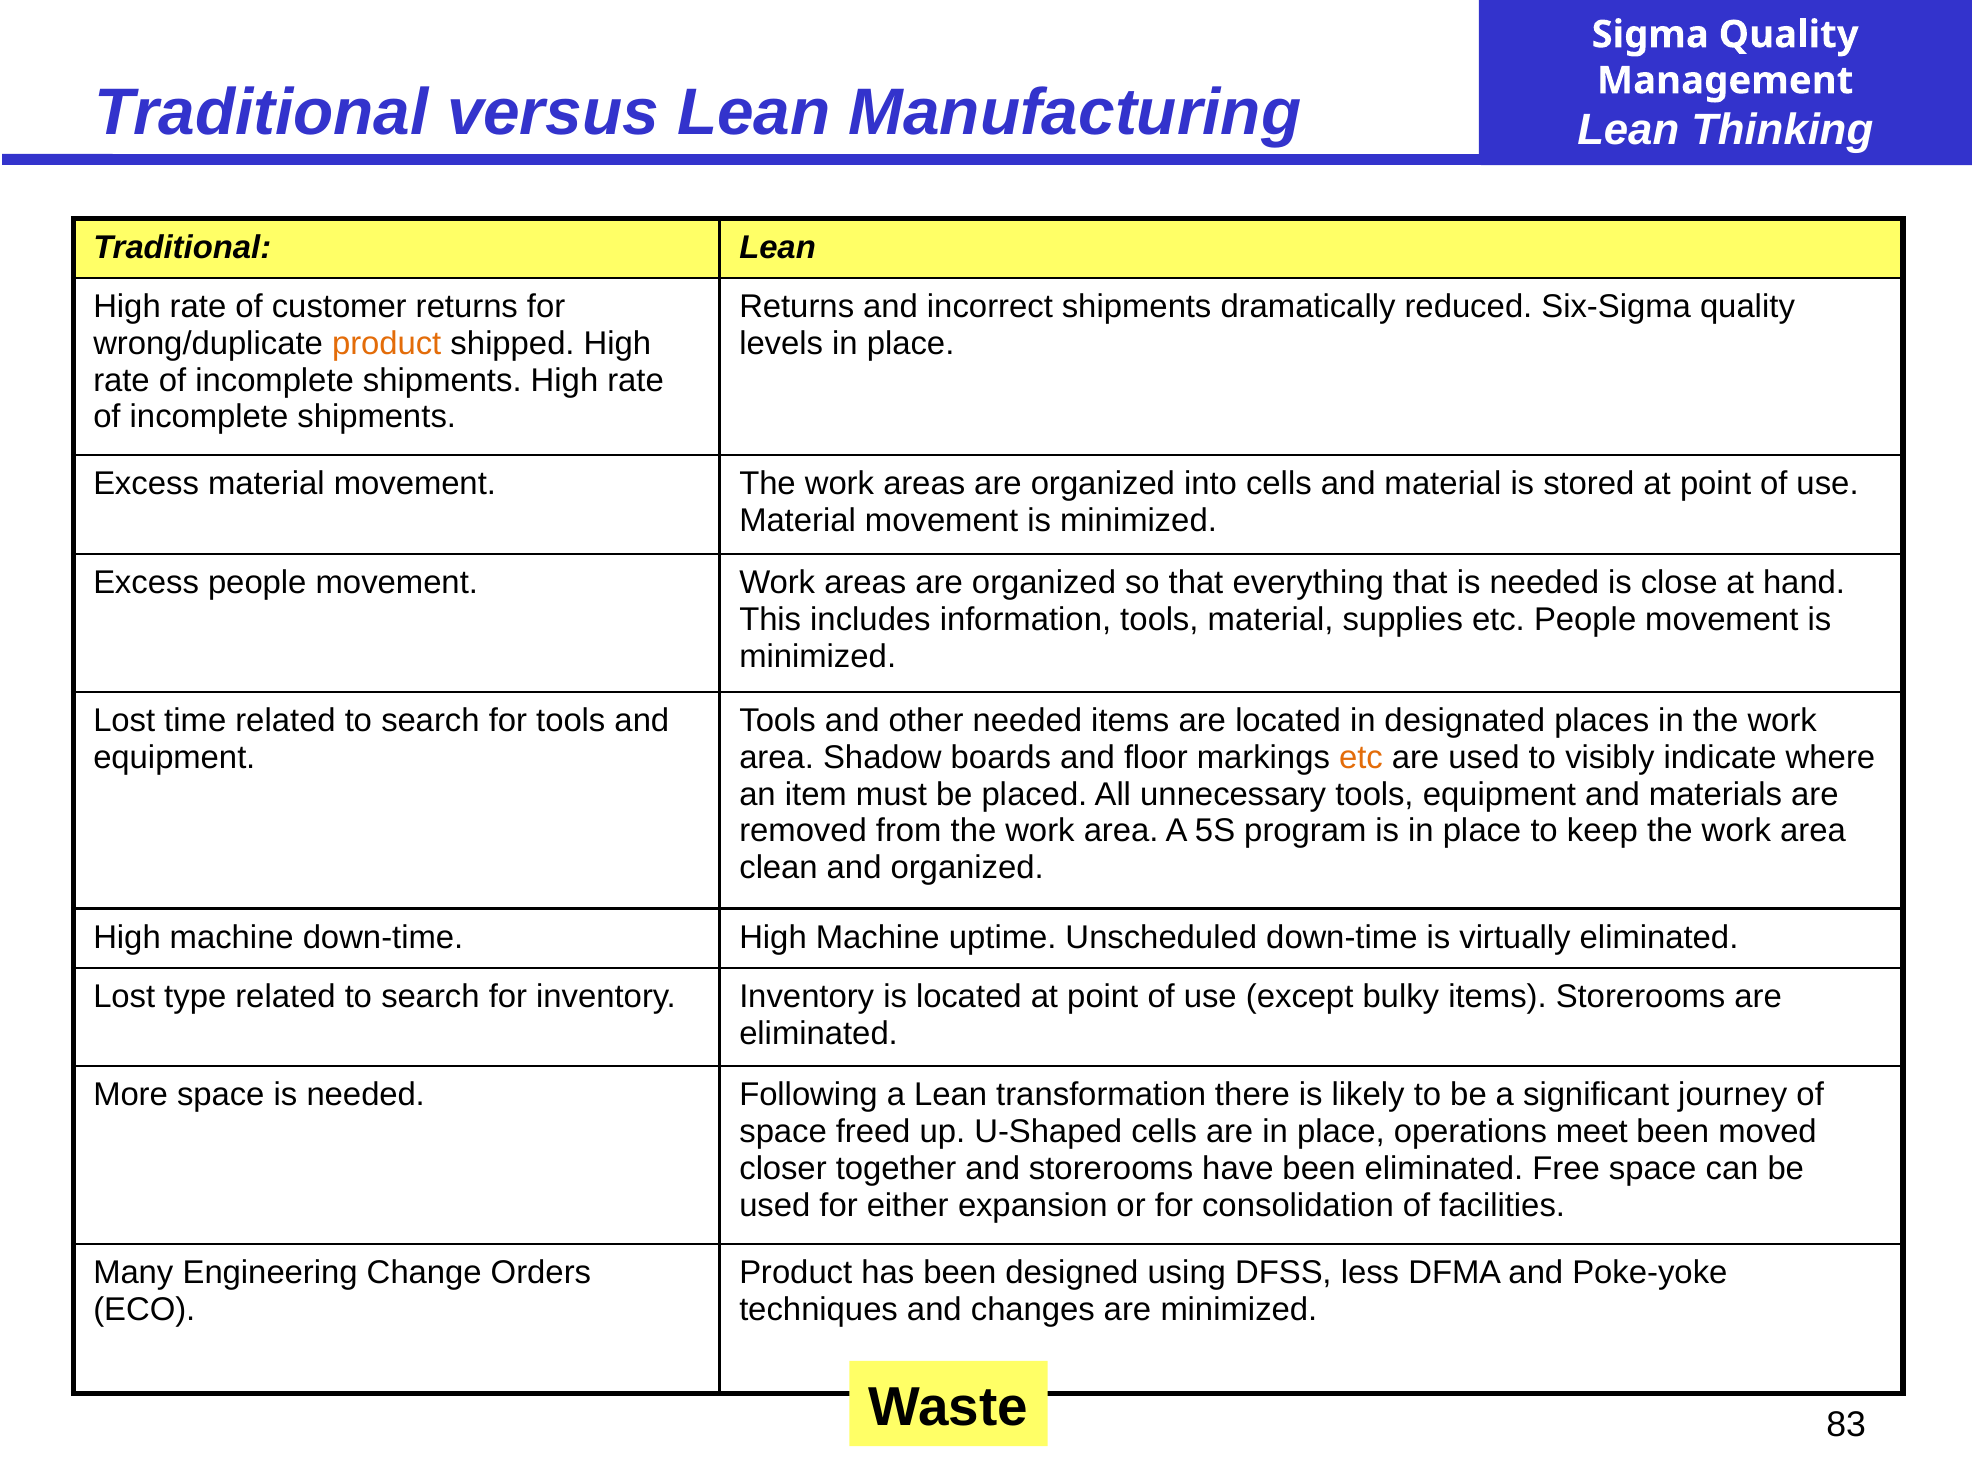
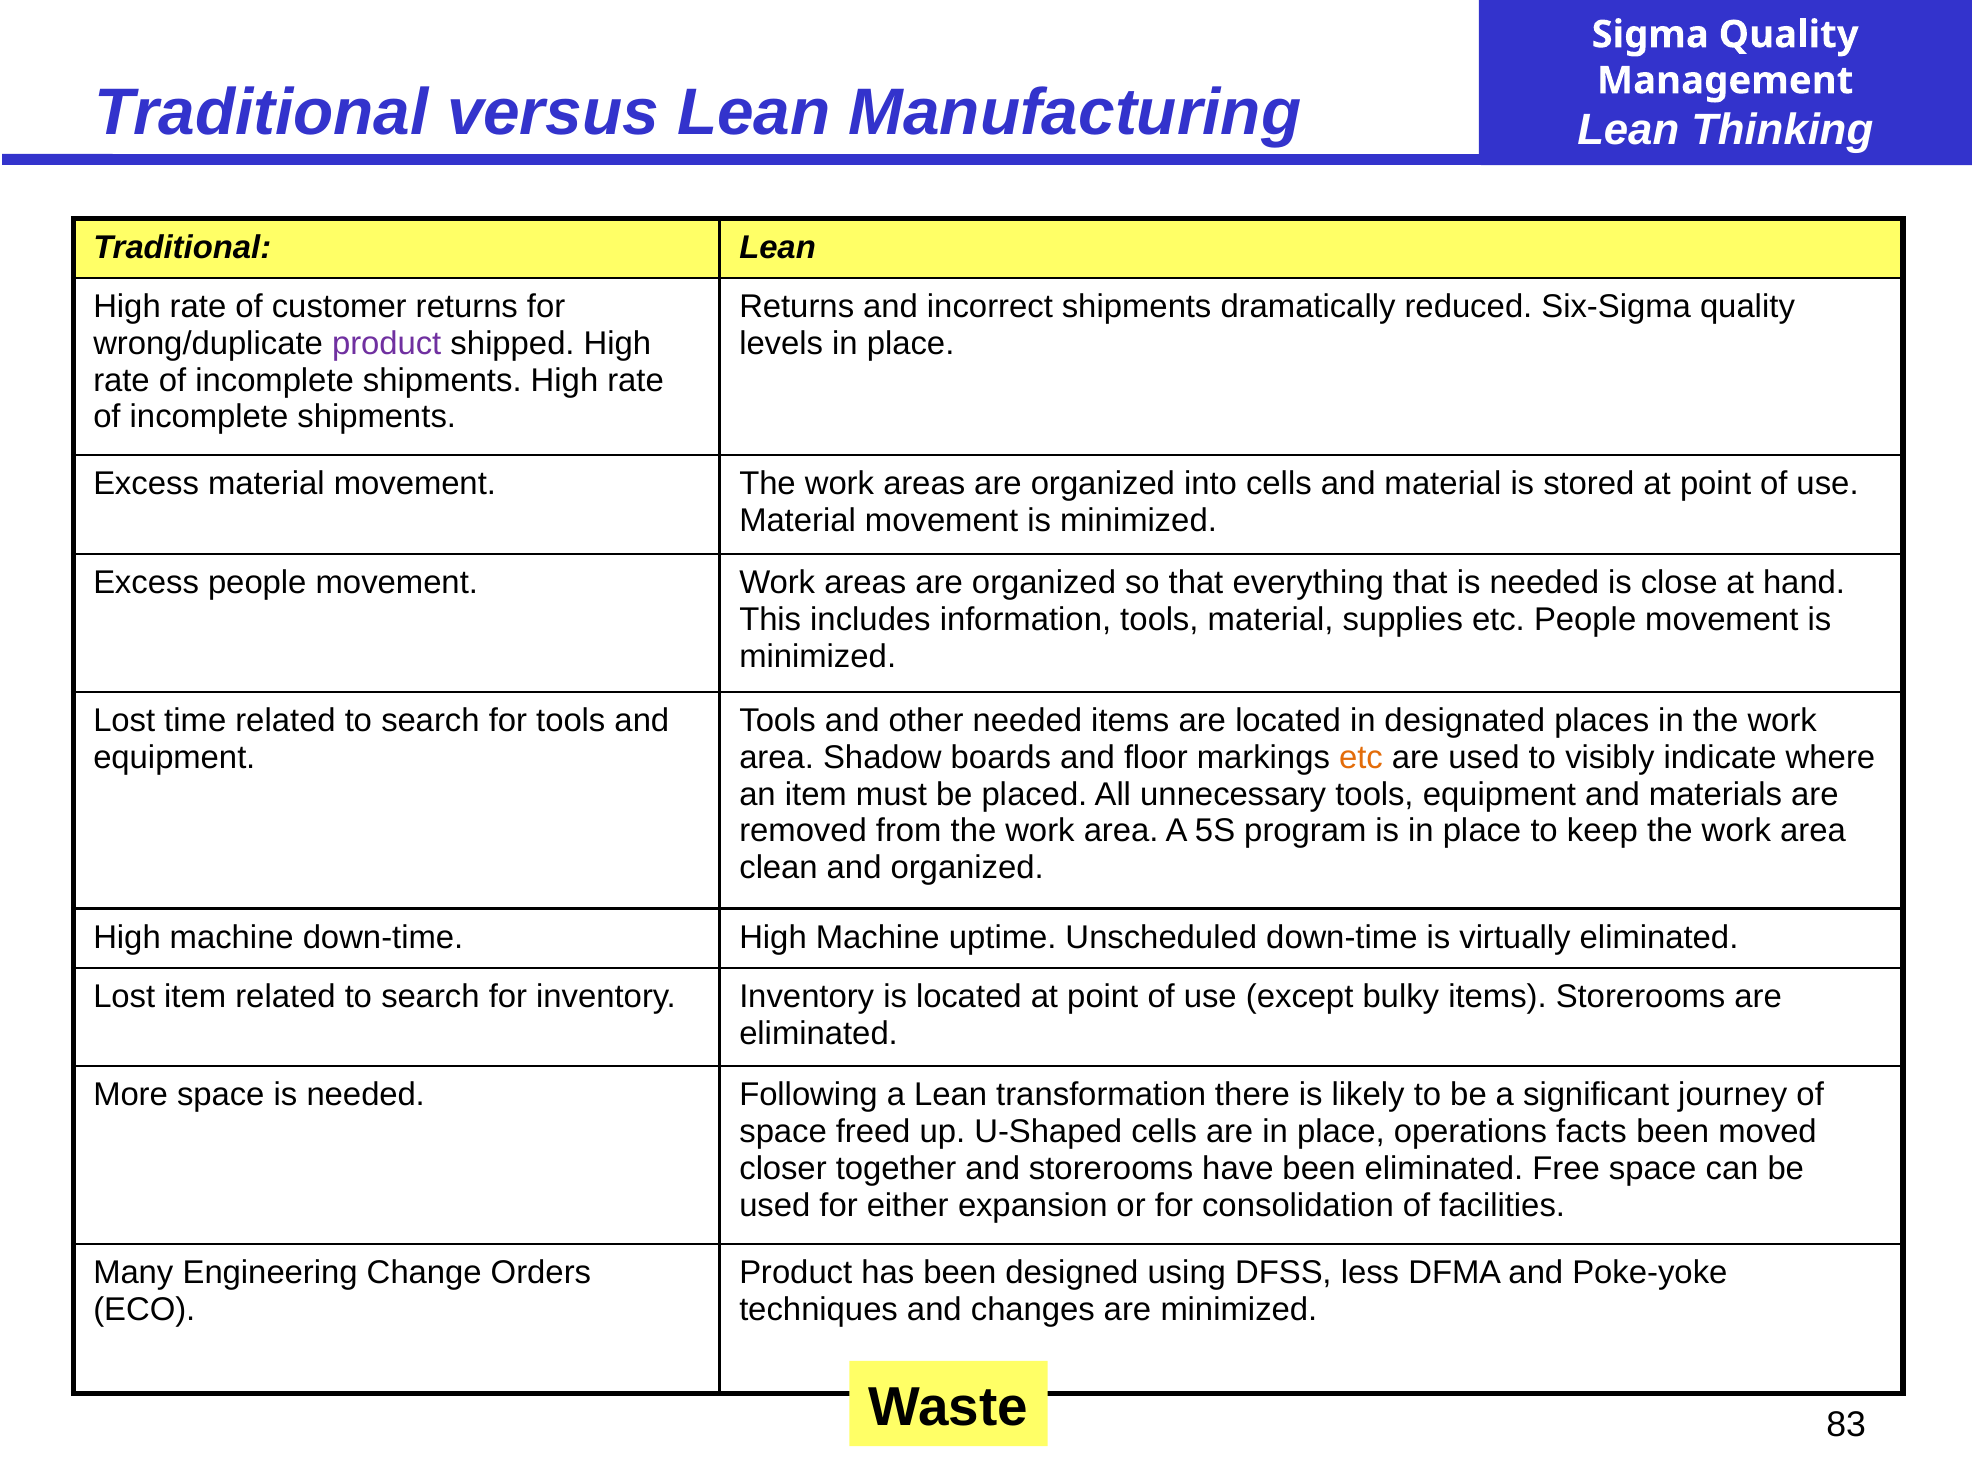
product colour: orange -> purple (387, 344)
Lost type: type -> item (195, 997)
meet: meet -> facts (1591, 1132)
